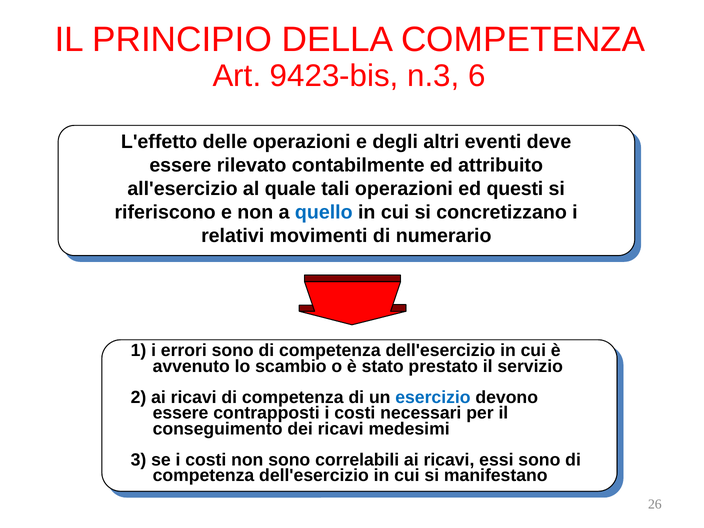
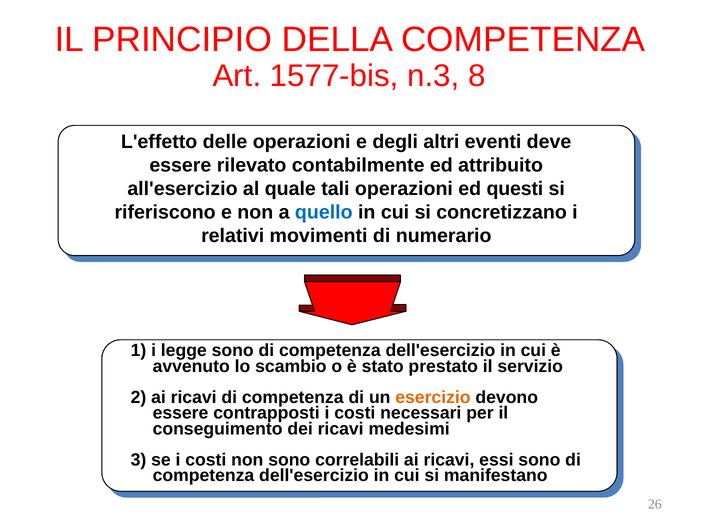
9423-bis: 9423-bis -> 1577-bis (334, 76)
6: 6 -> 8 (477, 76)
errori: errori -> legge (184, 351)
esercizio colour: blue -> orange (433, 397)
